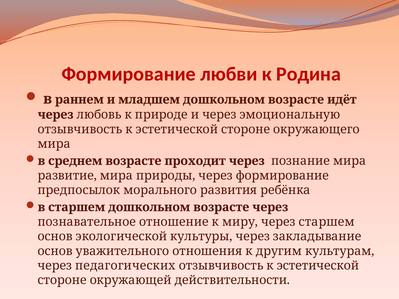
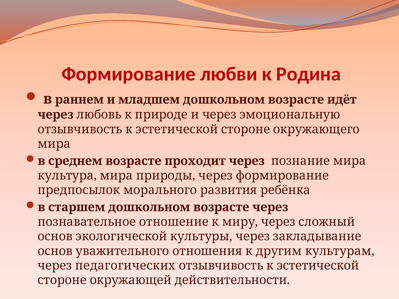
развитие: развитие -> культура (67, 176)
через старшем: старшем -> сложный (327, 222)
